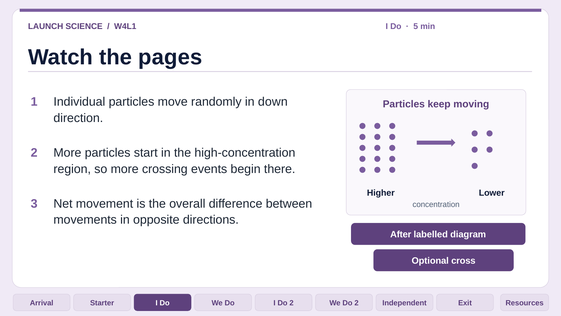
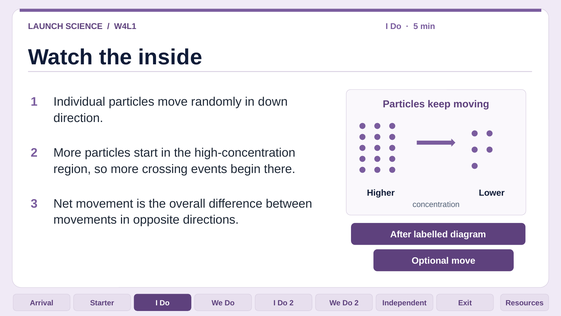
pages: pages -> inside (170, 57)
Optional cross: cross -> move (463, 261)
